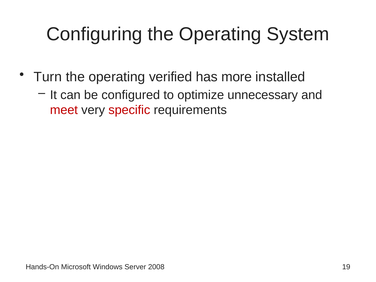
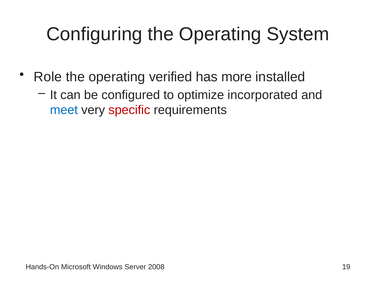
Turn: Turn -> Role (48, 77)
unnecessary: unnecessary -> incorporated (263, 95)
meet colour: red -> blue (64, 110)
